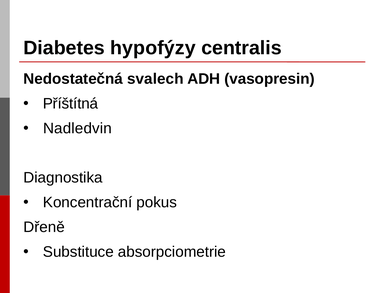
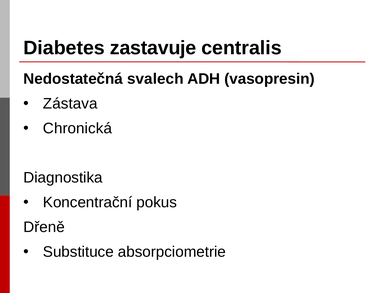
hypofýzy: hypofýzy -> zastavuje (153, 48)
Příštítná: Příštítná -> Zástava (70, 104)
Nadledvin: Nadledvin -> Chronická (77, 128)
